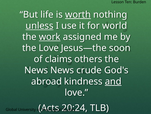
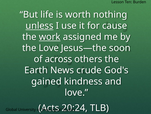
worth underline: present -> none (78, 14)
world: world -> cause (115, 26)
claims: claims -> across (58, 59)
News: News -> Earth (36, 70)
abroad: abroad -> gained (46, 81)
and underline: present -> none (113, 81)
